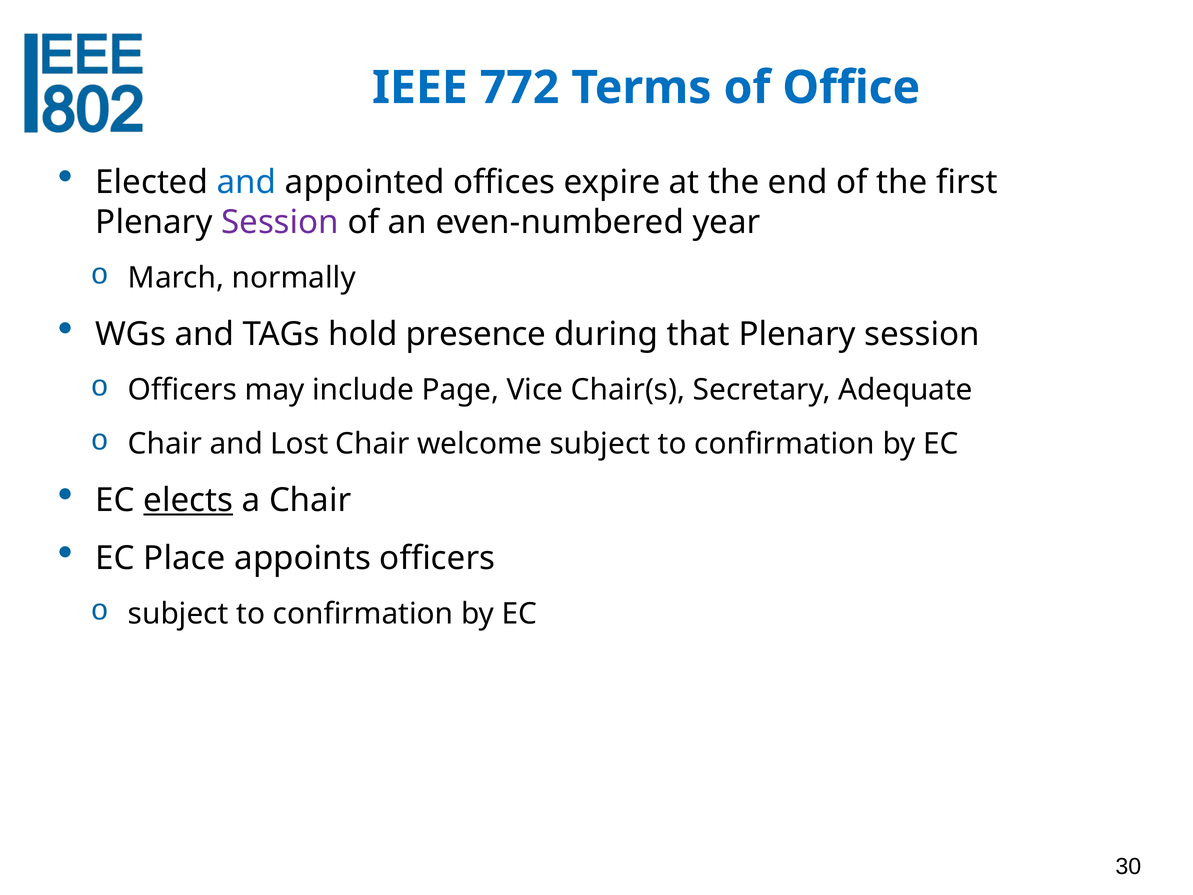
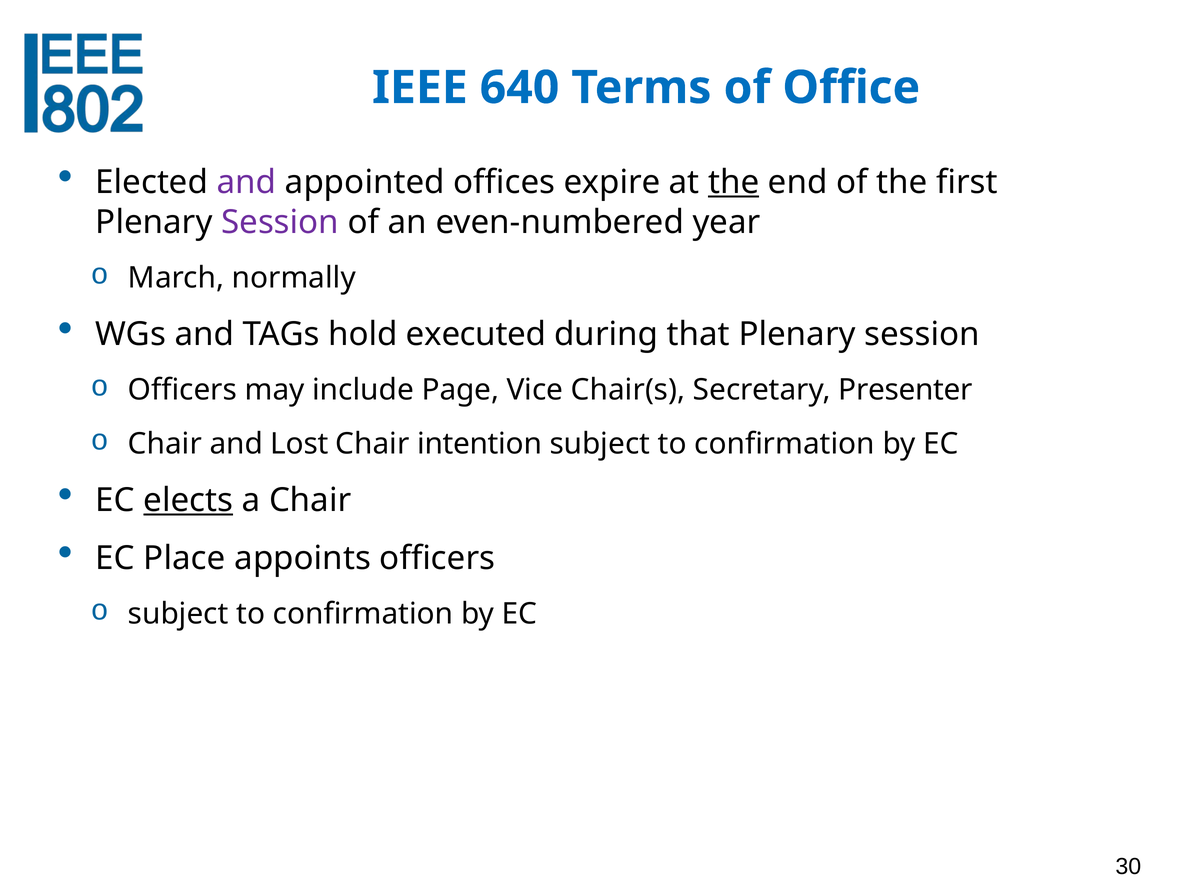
772: 772 -> 640 (520, 88)
and colour: blue -> purple (246, 182)
the underline: none -> present (734, 182)
presence: presence -> executed (476, 334)
Adequate: Adequate -> Presenter (905, 390)
welcome: welcome -> intention (480, 444)
